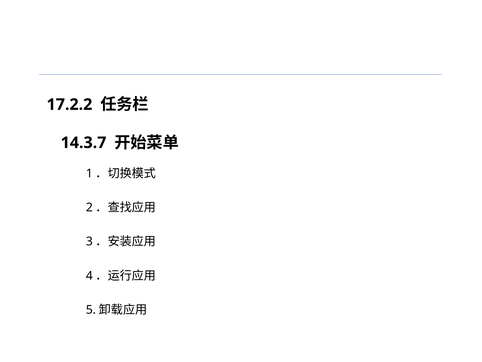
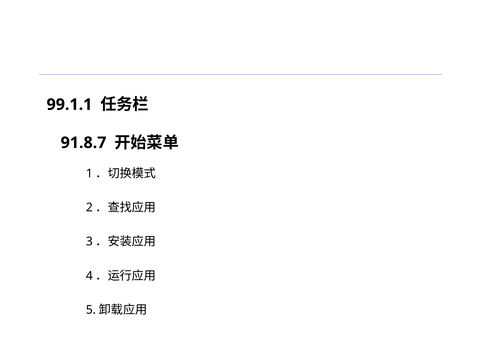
17.2.2: 17.2.2 -> 99.1.1 (69, 104)
14.3.7: 14.3.7 -> 91.8.7 (84, 143)
